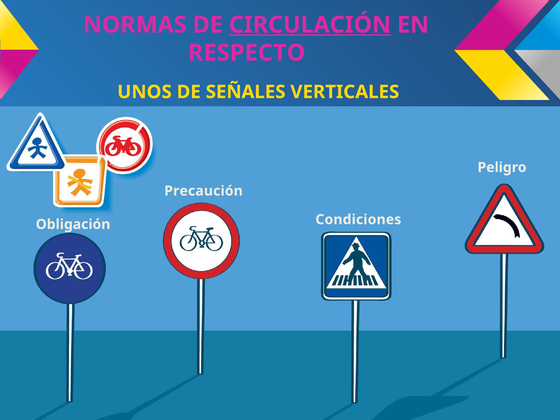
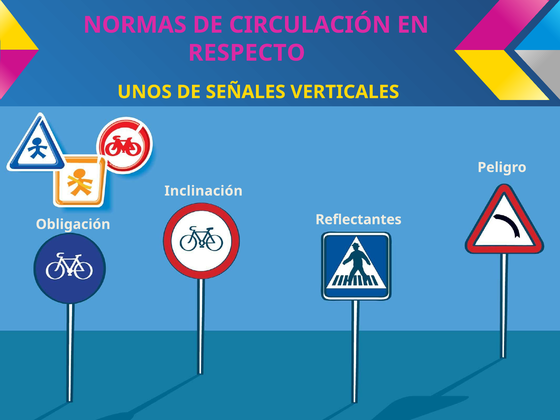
CIRCULACIÓN underline: present -> none (310, 25)
Precaución: Precaución -> Inclinación (204, 191)
Condiciones: Condiciones -> Reflectantes (359, 220)
